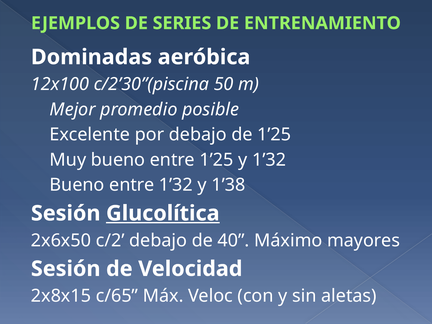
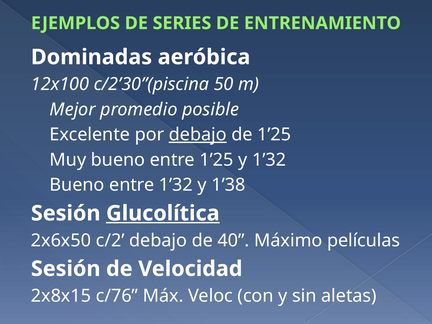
debajo underline: none -> present (198, 135)
mayores: mayores -> películas (364, 240)
c/65: c/65 -> c/76 (117, 296)
